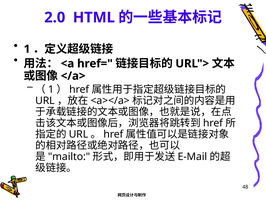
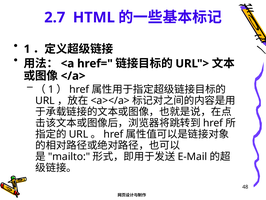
2.0: 2.0 -> 2.7 (55, 17)
